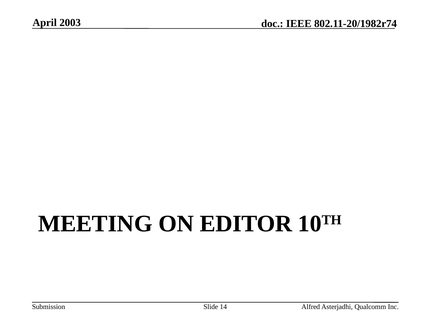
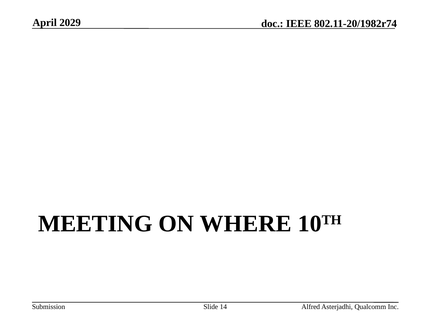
2003: 2003 -> 2029 (70, 23)
EDITOR: EDITOR -> WHERE (246, 224)
